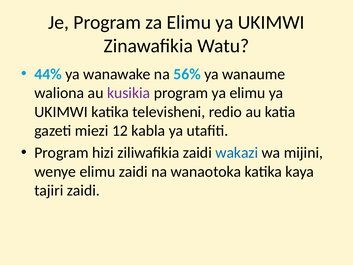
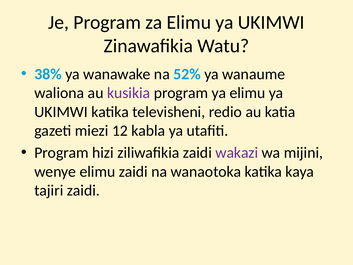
44%: 44% -> 38% (48, 74)
56%: 56% -> 52% (187, 74)
wakazi colour: blue -> purple (237, 153)
